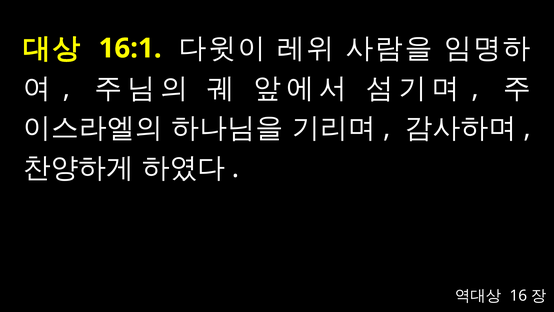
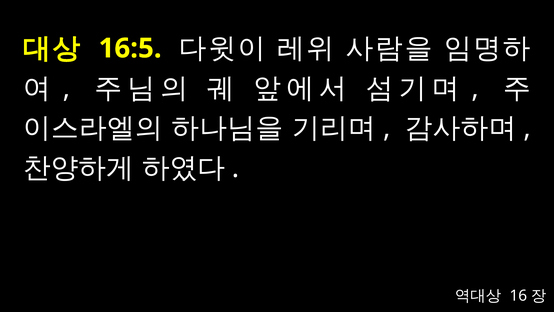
16:1: 16:1 -> 16:5 (130, 48)
